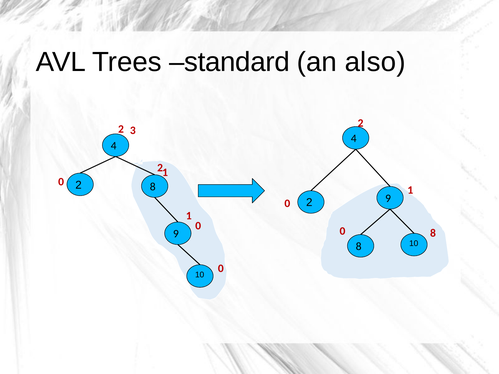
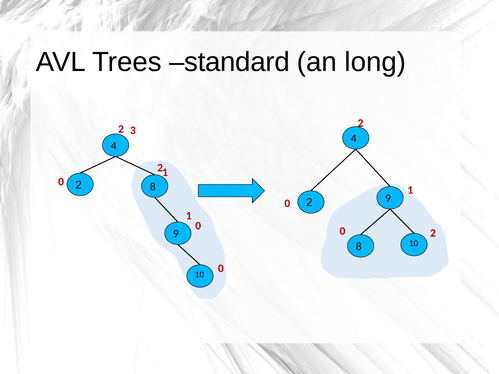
also: also -> long (375, 62)
8: 8 -> 2 (433, 233)
